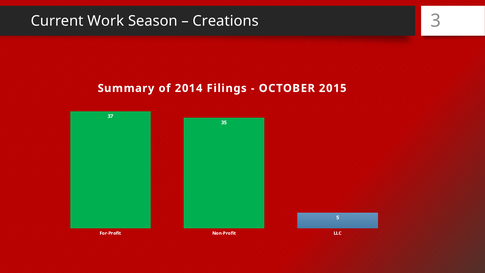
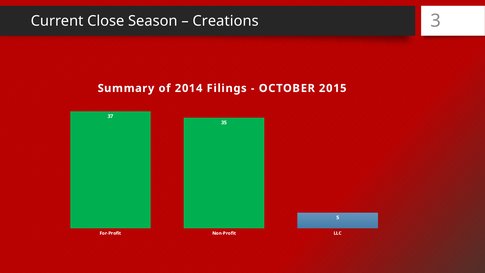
Work: Work -> Close (106, 21)
